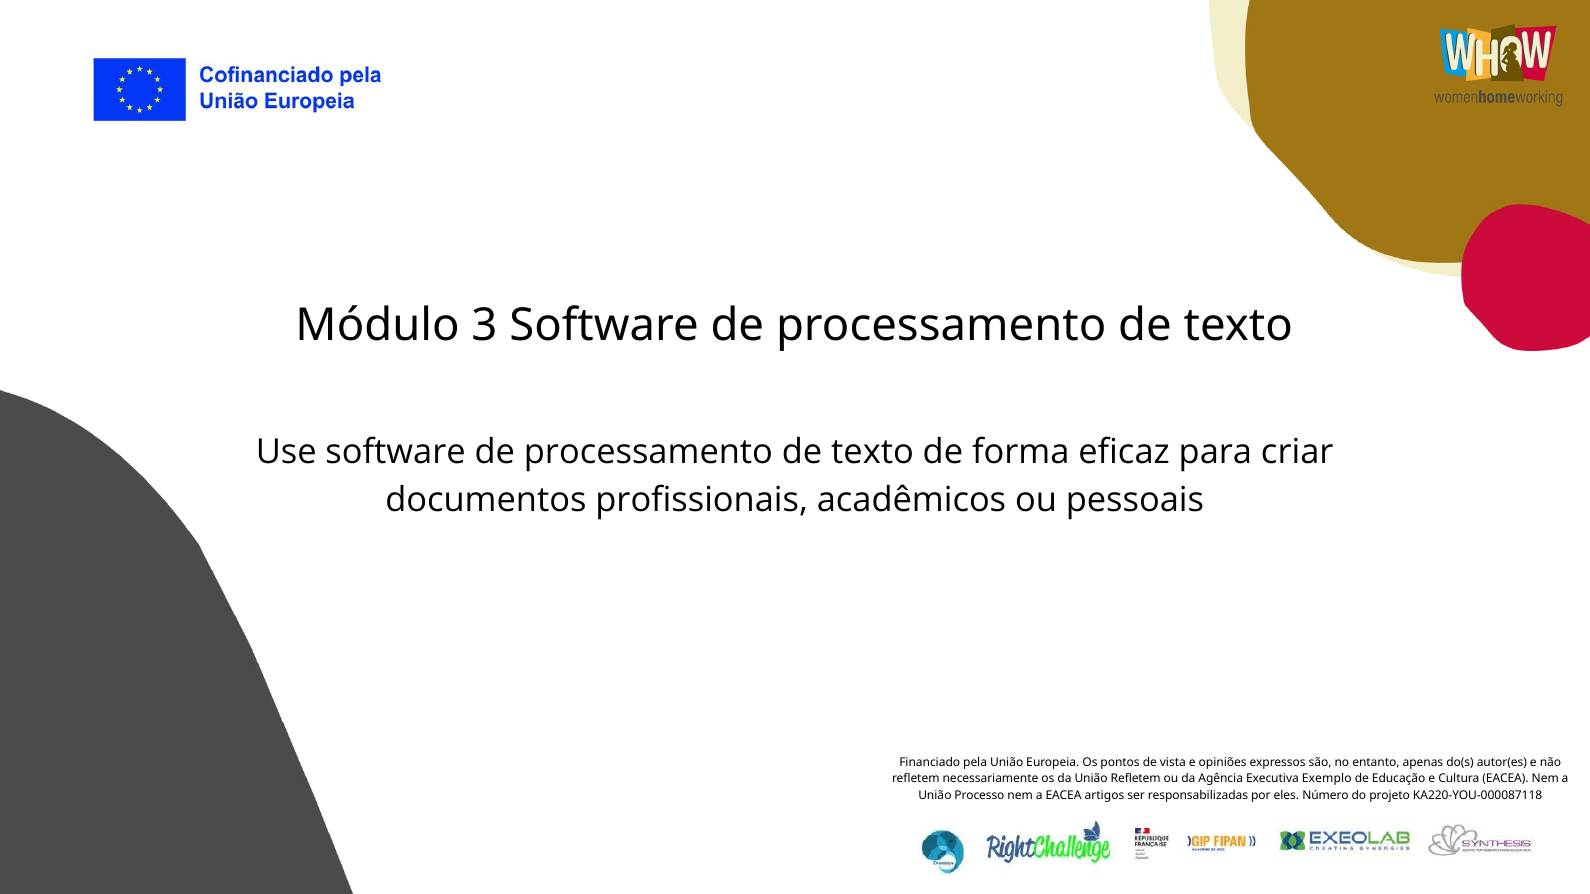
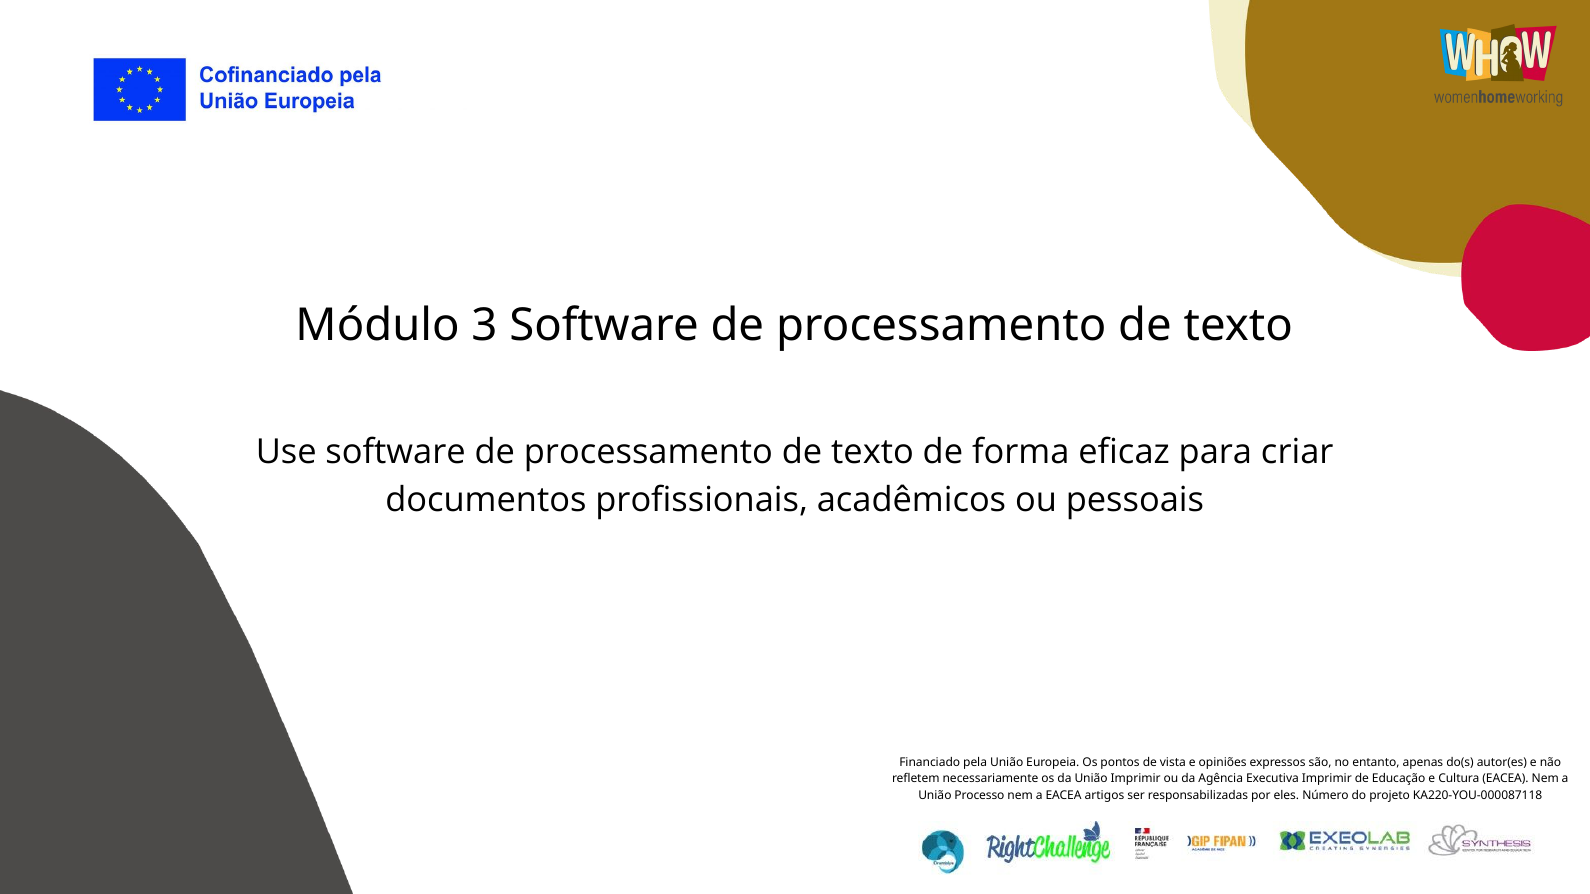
União Refletem: Refletem -> Imprimir (1136, 779)
Executiva Exemplo: Exemplo -> Imprimir (1327, 779)
